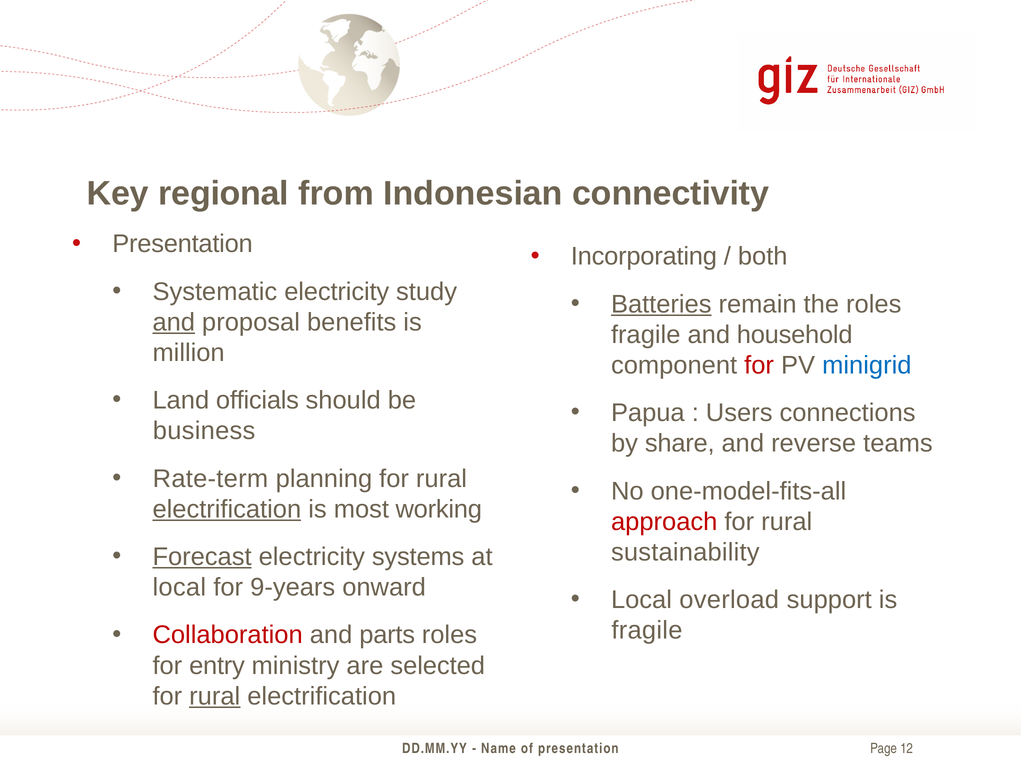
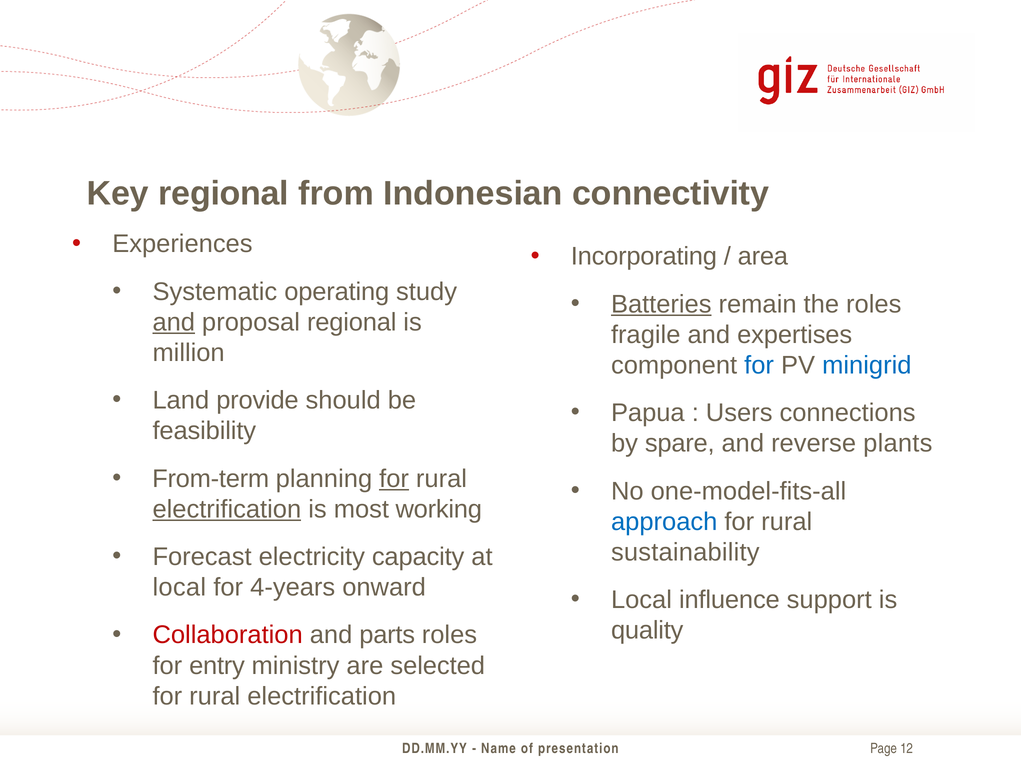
Presentation: Presentation -> Experiences (182, 244)
both: both -> area (763, 257)
Systematic electricity: electricity -> operating (337, 292)
proposal benefits: benefits -> regional (352, 323)
household: household -> expertises (795, 335)
for colour: red -> blue (759, 366)
officials: officials -> provide (257, 401)
business: business -> feasibility (204, 431)
share: share -> spare (680, 444)
teams: teams -> plants (898, 444)
Rate-term: Rate-term -> From-term (211, 479)
for underline: none -> present (394, 479)
approach colour: red -> blue (664, 522)
Forecast underline: present -> none (202, 557)
systems: systems -> capacity (418, 557)
9-years: 9-years -> 4-years (293, 588)
overload: overload -> influence (729, 600)
fragile: fragile -> quality (647, 631)
rural underline: present -> none (215, 697)
